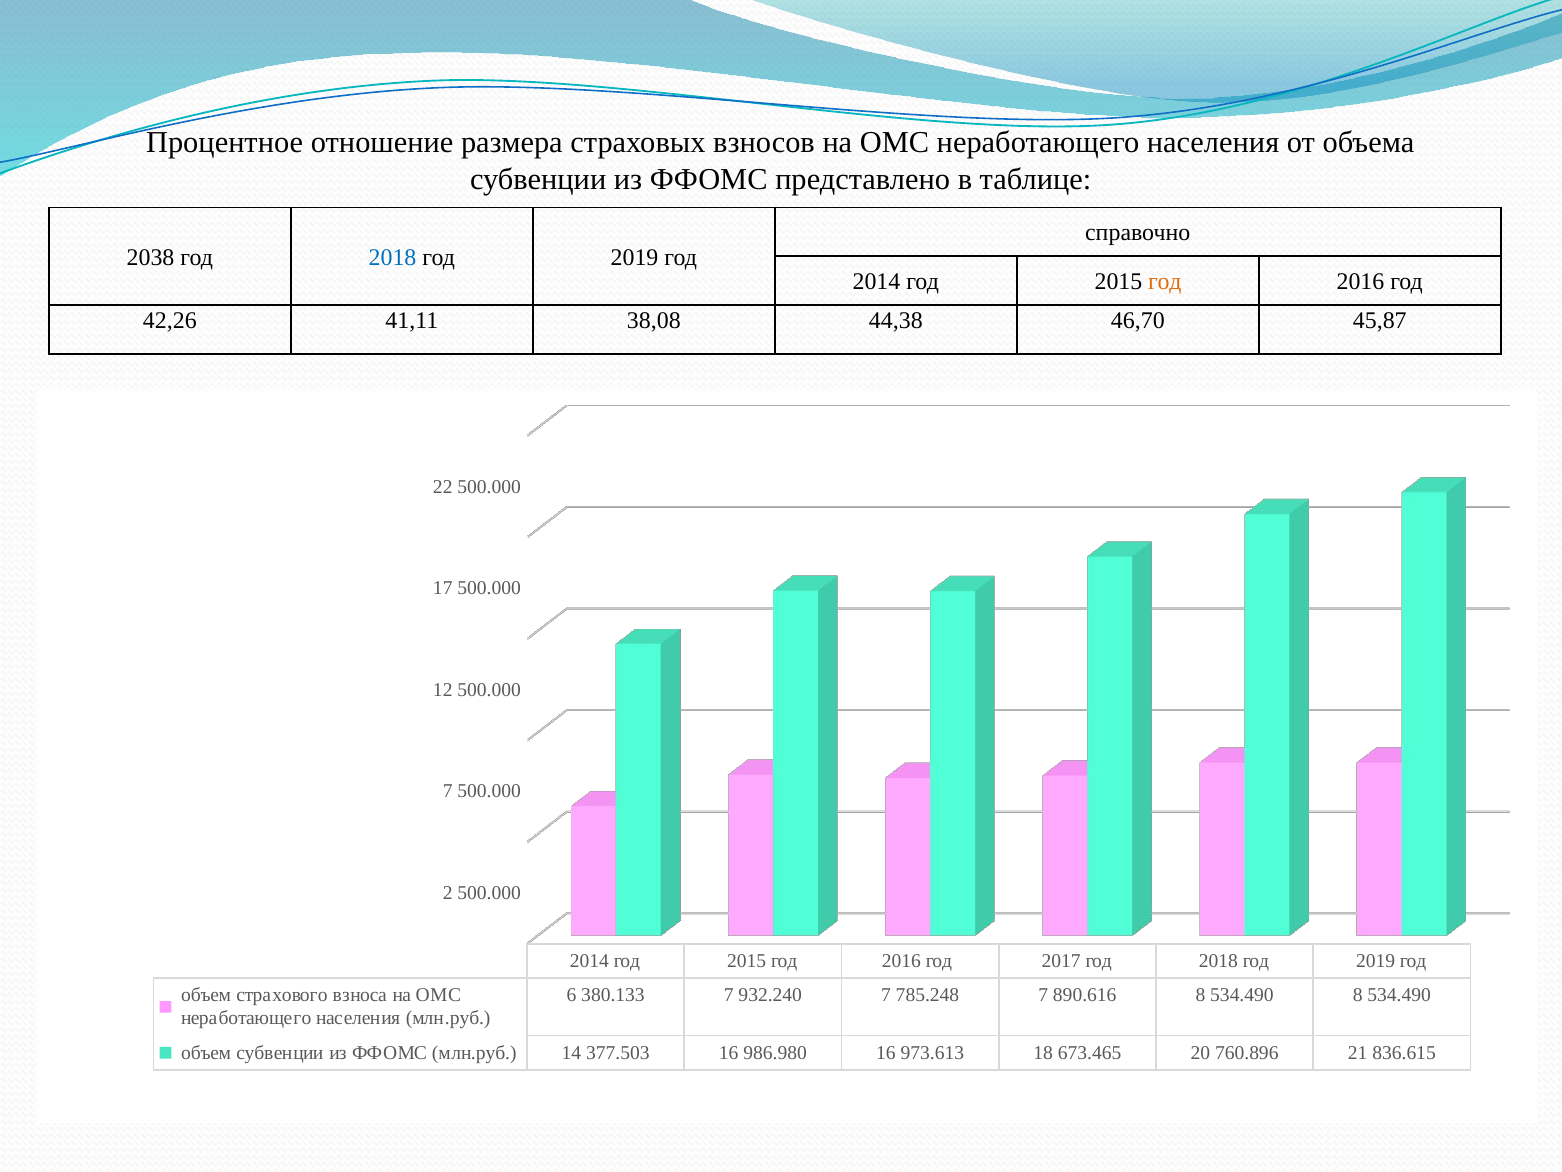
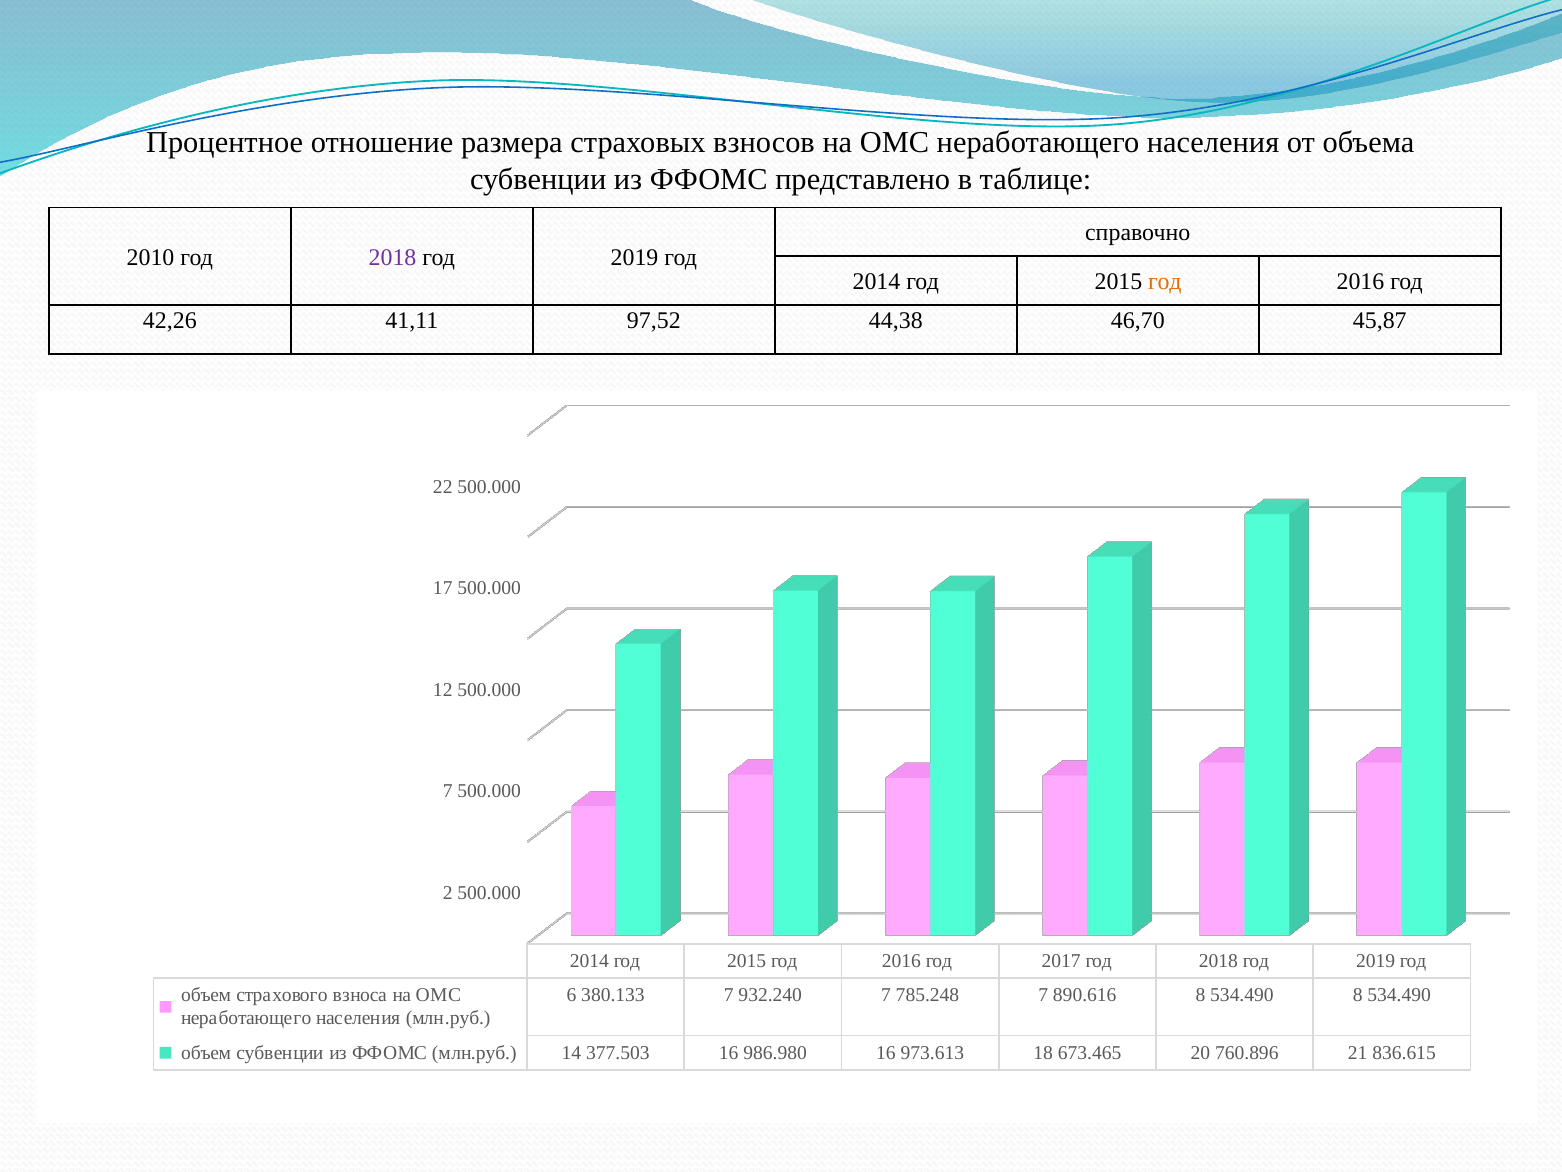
2038: 2038 -> 2010 (151, 257)
2018 colour: blue -> purple (393, 257)
38,08: 38,08 -> 97,52 (654, 320)
